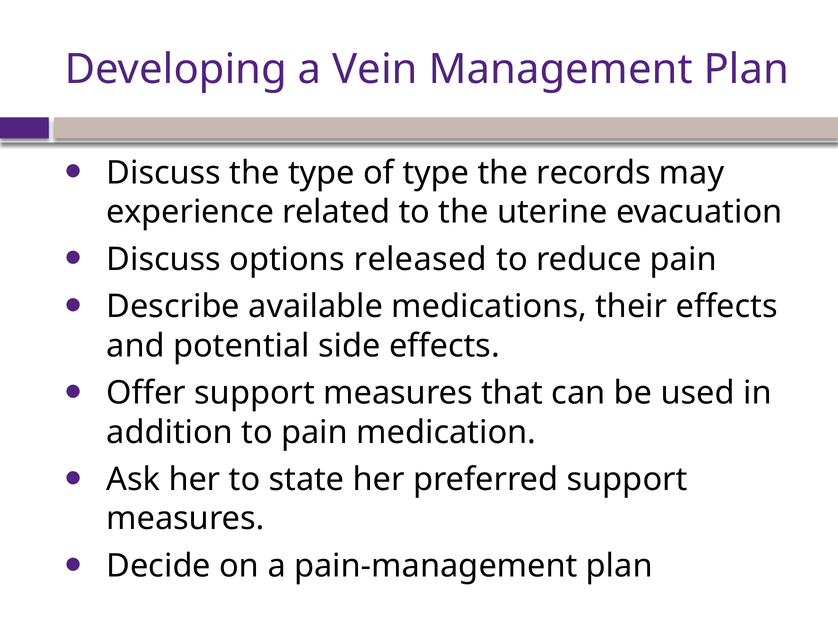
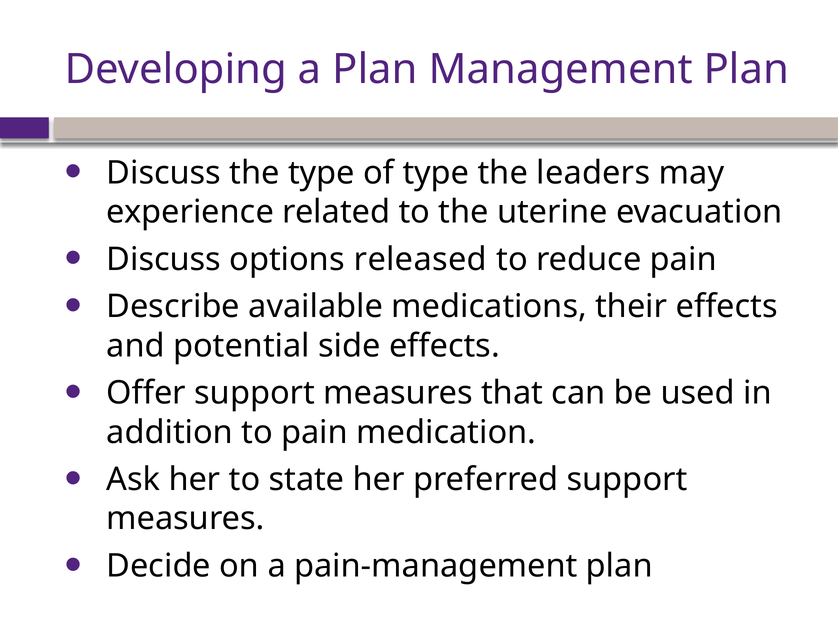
a Vein: Vein -> Plan (375, 69)
records: records -> leaders (593, 173)
